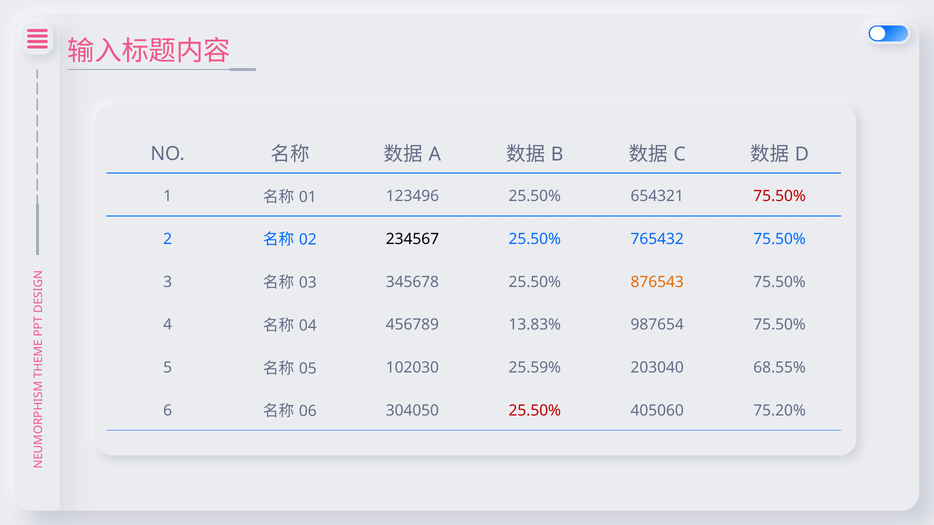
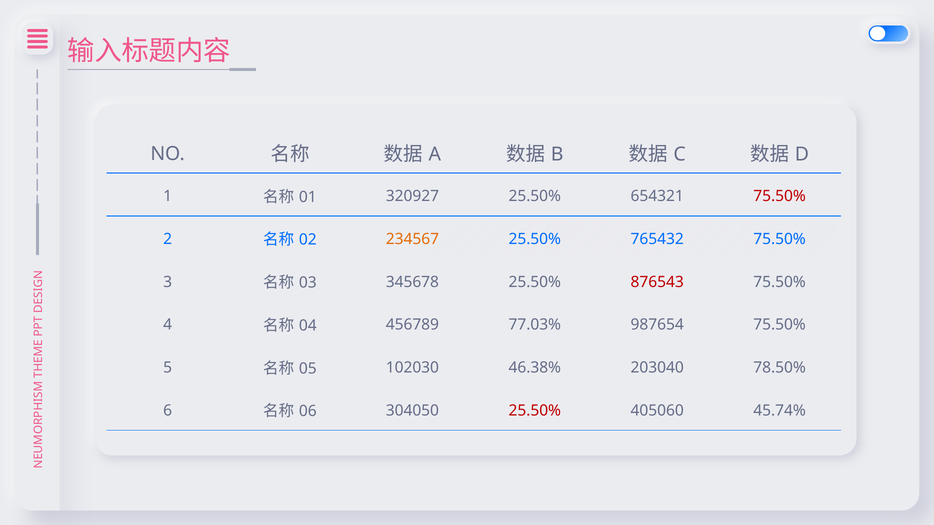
123496: 123496 -> 320927 (412, 196)
234567 colour: black -> orange (412, 239)
876543 colour: orange -> red (657, 282)
13.83%: 13.83% -> 77.03% (535, 325)
25.59%: 25.59% -> 46.38% (535, 368)
68.55%: 68.55% -> 78.50% (780, 368)
75.20%: 75.20% -> 45.74% (780, 411)
